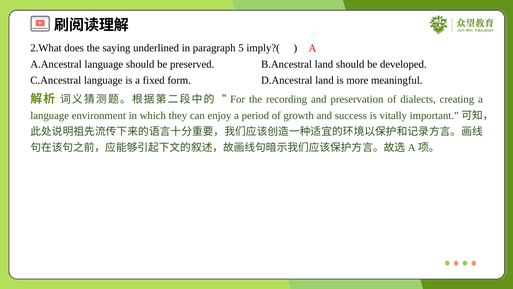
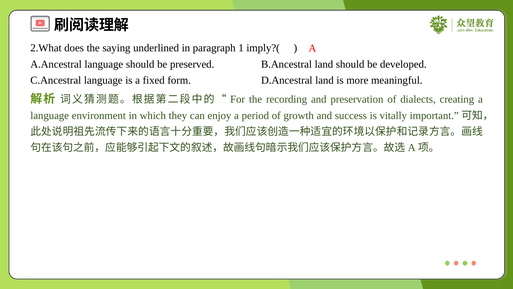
5: 5 -> 1 (241, 48)
